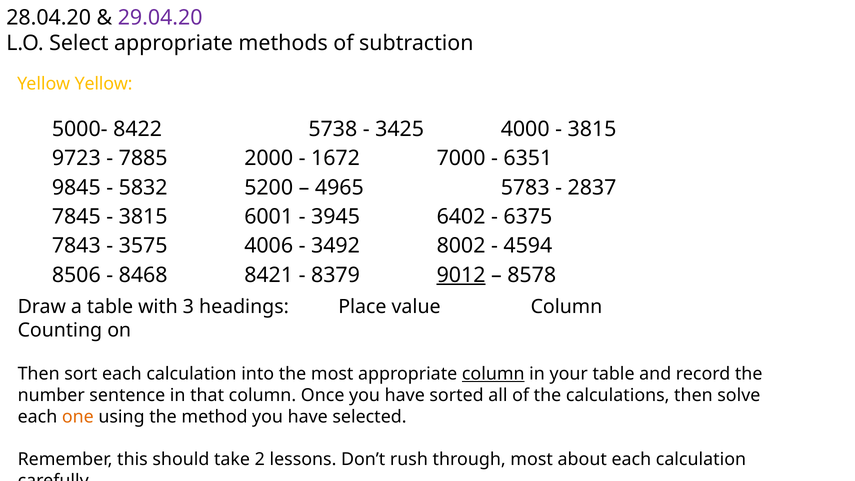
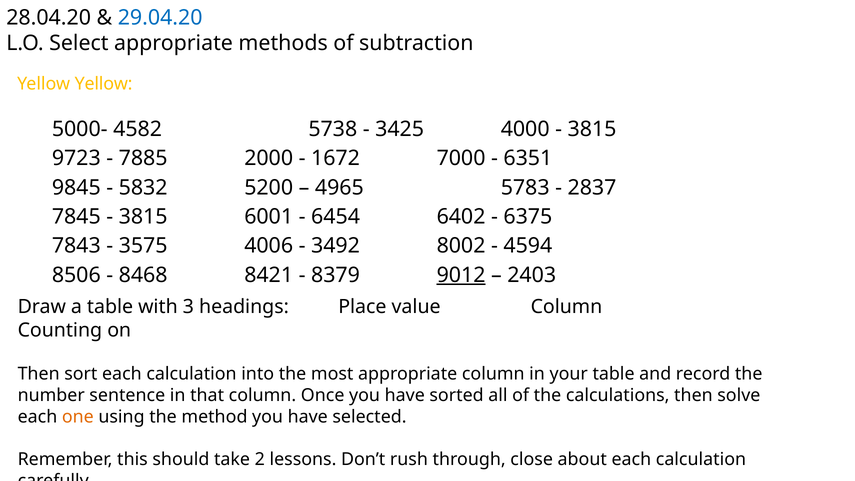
29.04.20 colour: purple -> blue (160, 17)
8422: 8422 -> 4582 (138, 129)
3945: 3945 -> 6454 (336, 217)
8578: 8578 -> 2403 (532, 275)
column underline: present -> none (493, 374)
through most: most -> close (532, 459)
